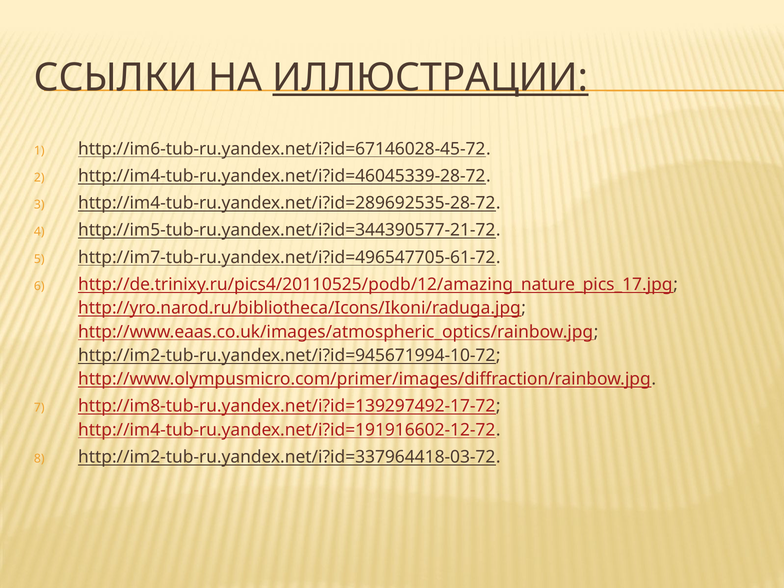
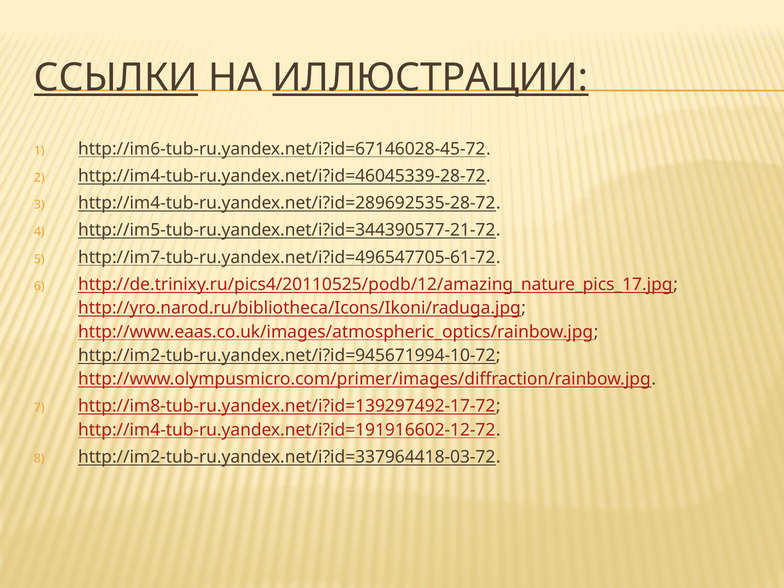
ССЫЛКИ underline: none -> present (116, 78)
